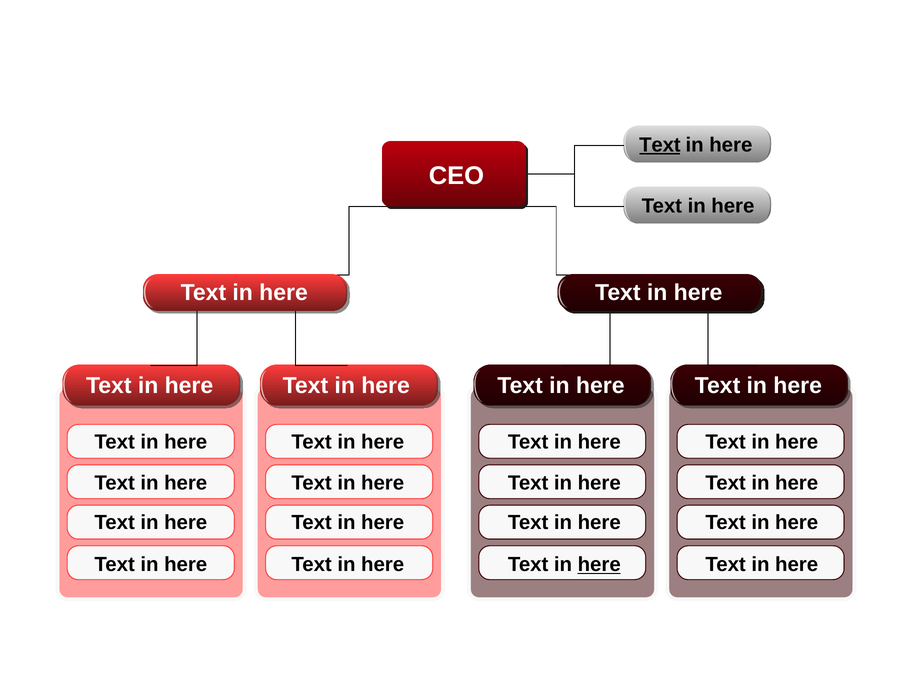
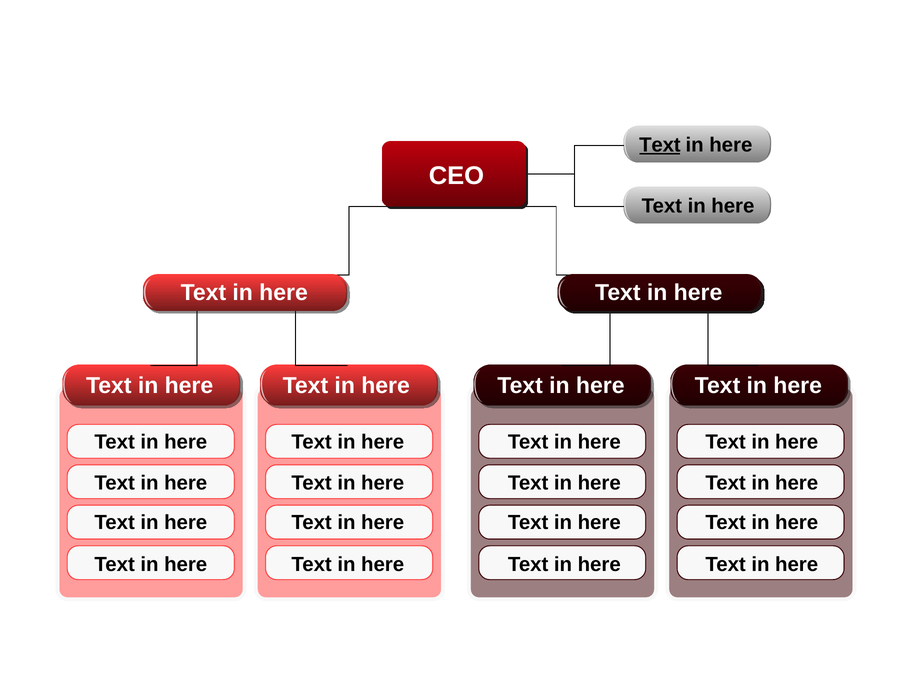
here underline: present -> none (599, 565)
